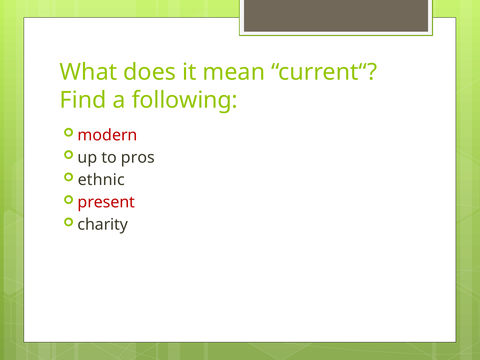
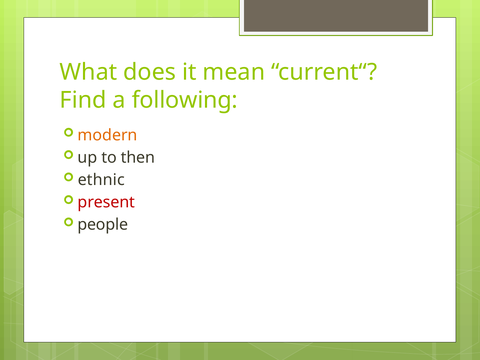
modern colour: red -> orange (108, 135)
pros: pros -> then (138, 158)
charity: charity -> people (103, 225)
